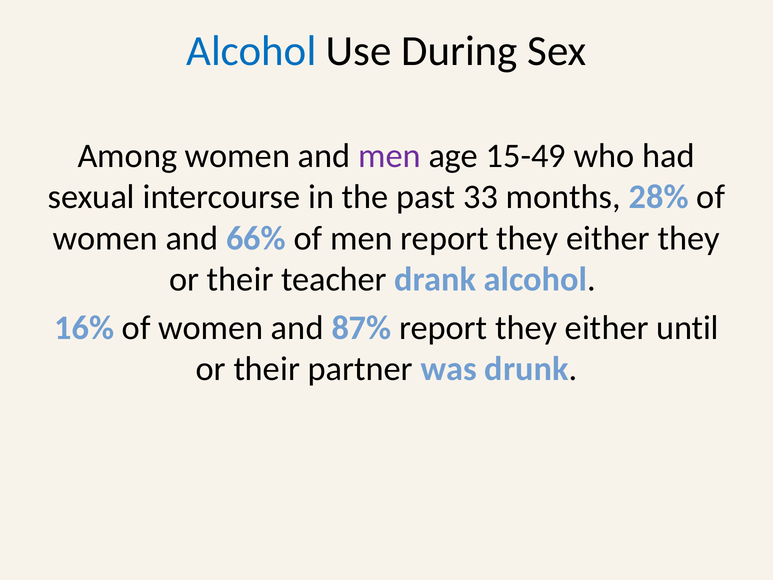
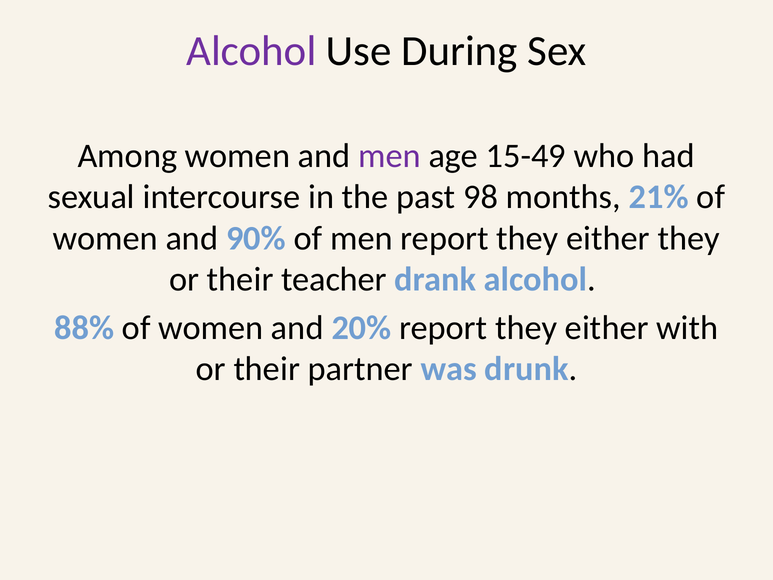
Alcohol colour: blue -> purple (251, 51)
33: 33 -> 98 (481, 197)
28%: 28% -> 21% (659, 197)
66%: 66% -> 90% (256, 238)
16%: 16% -> 88% (84, 328)
87%: 87% -> 20% (361, 328)
until: until -> with (687, 328)
